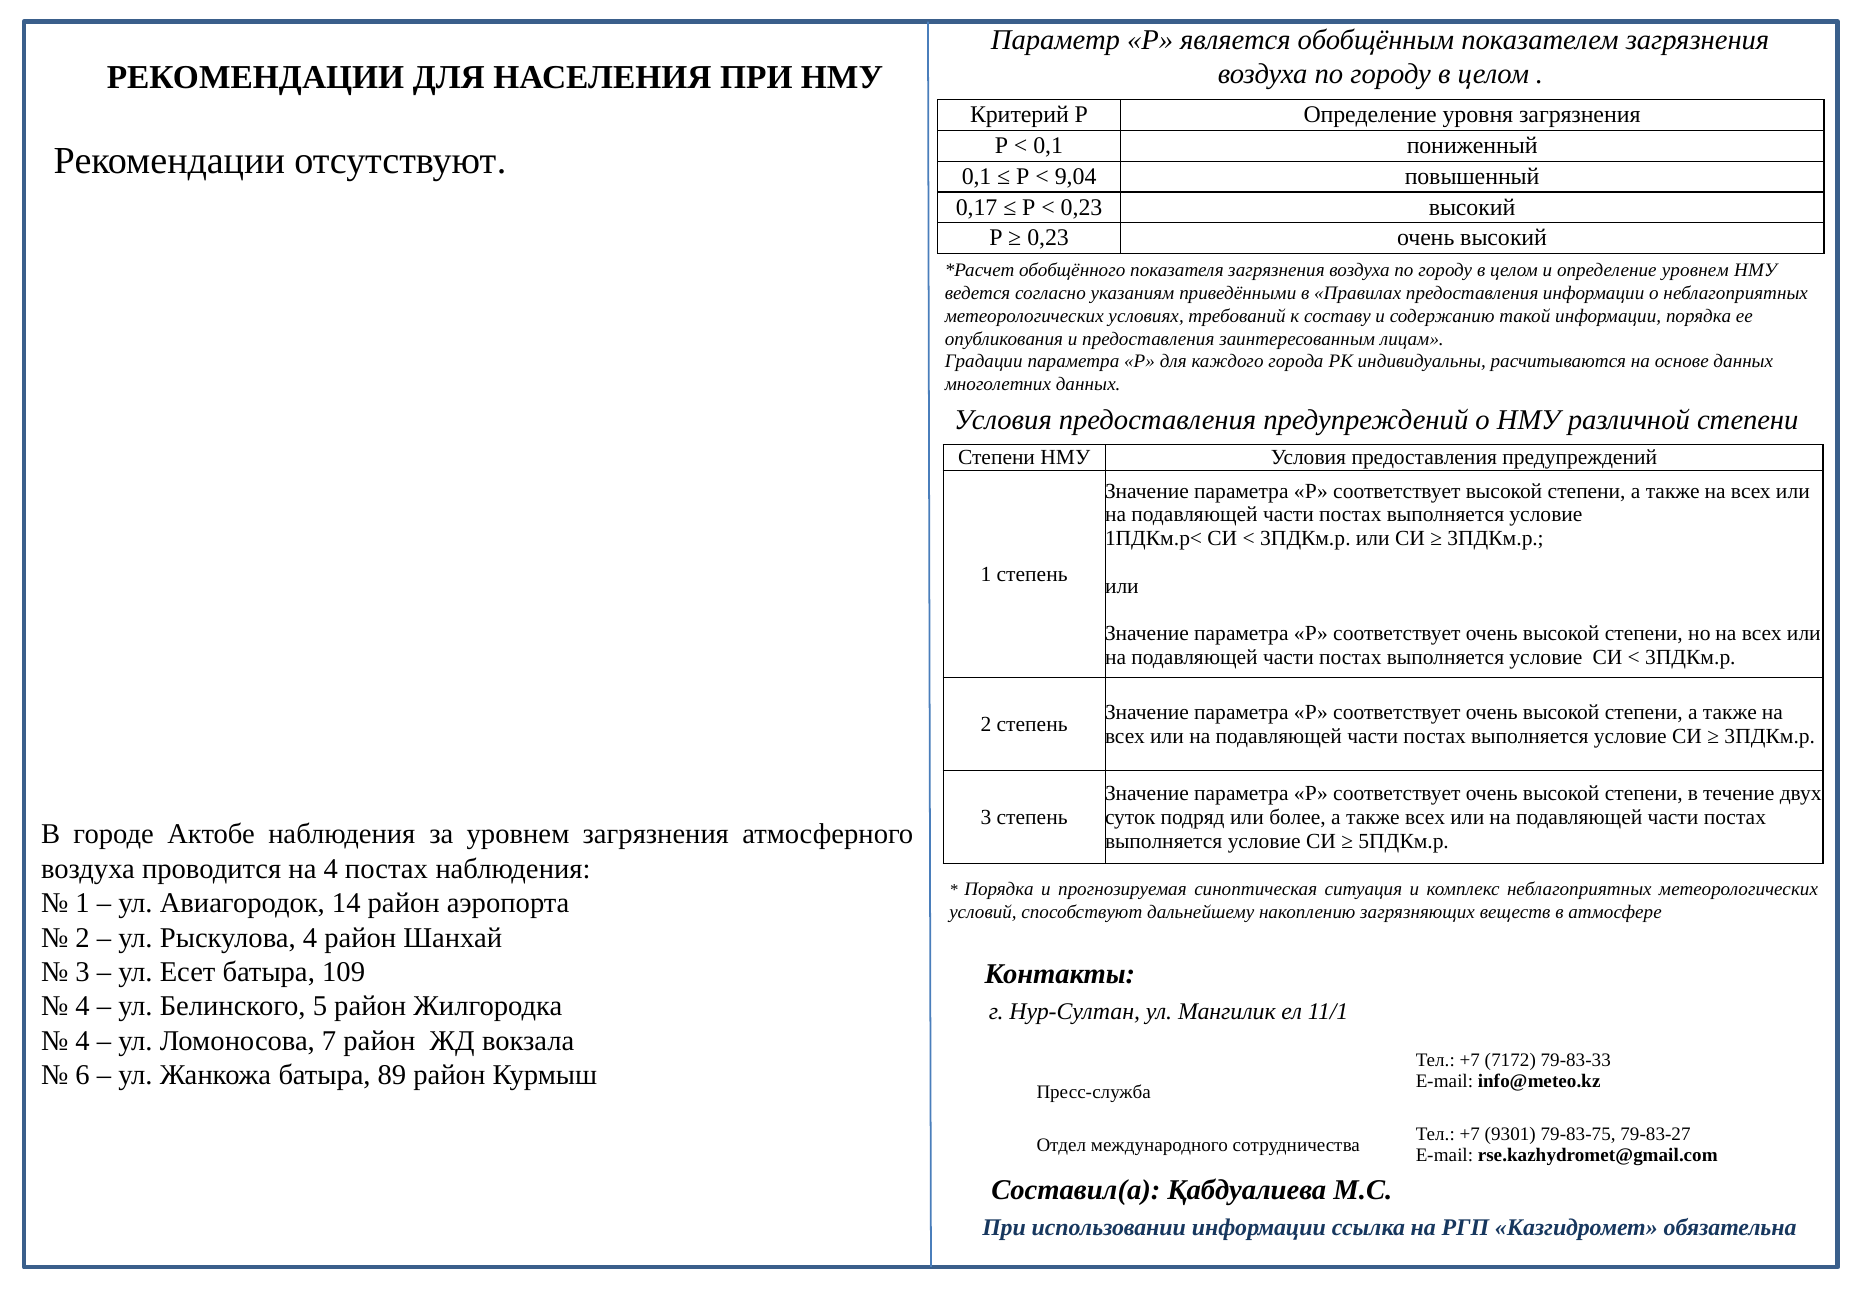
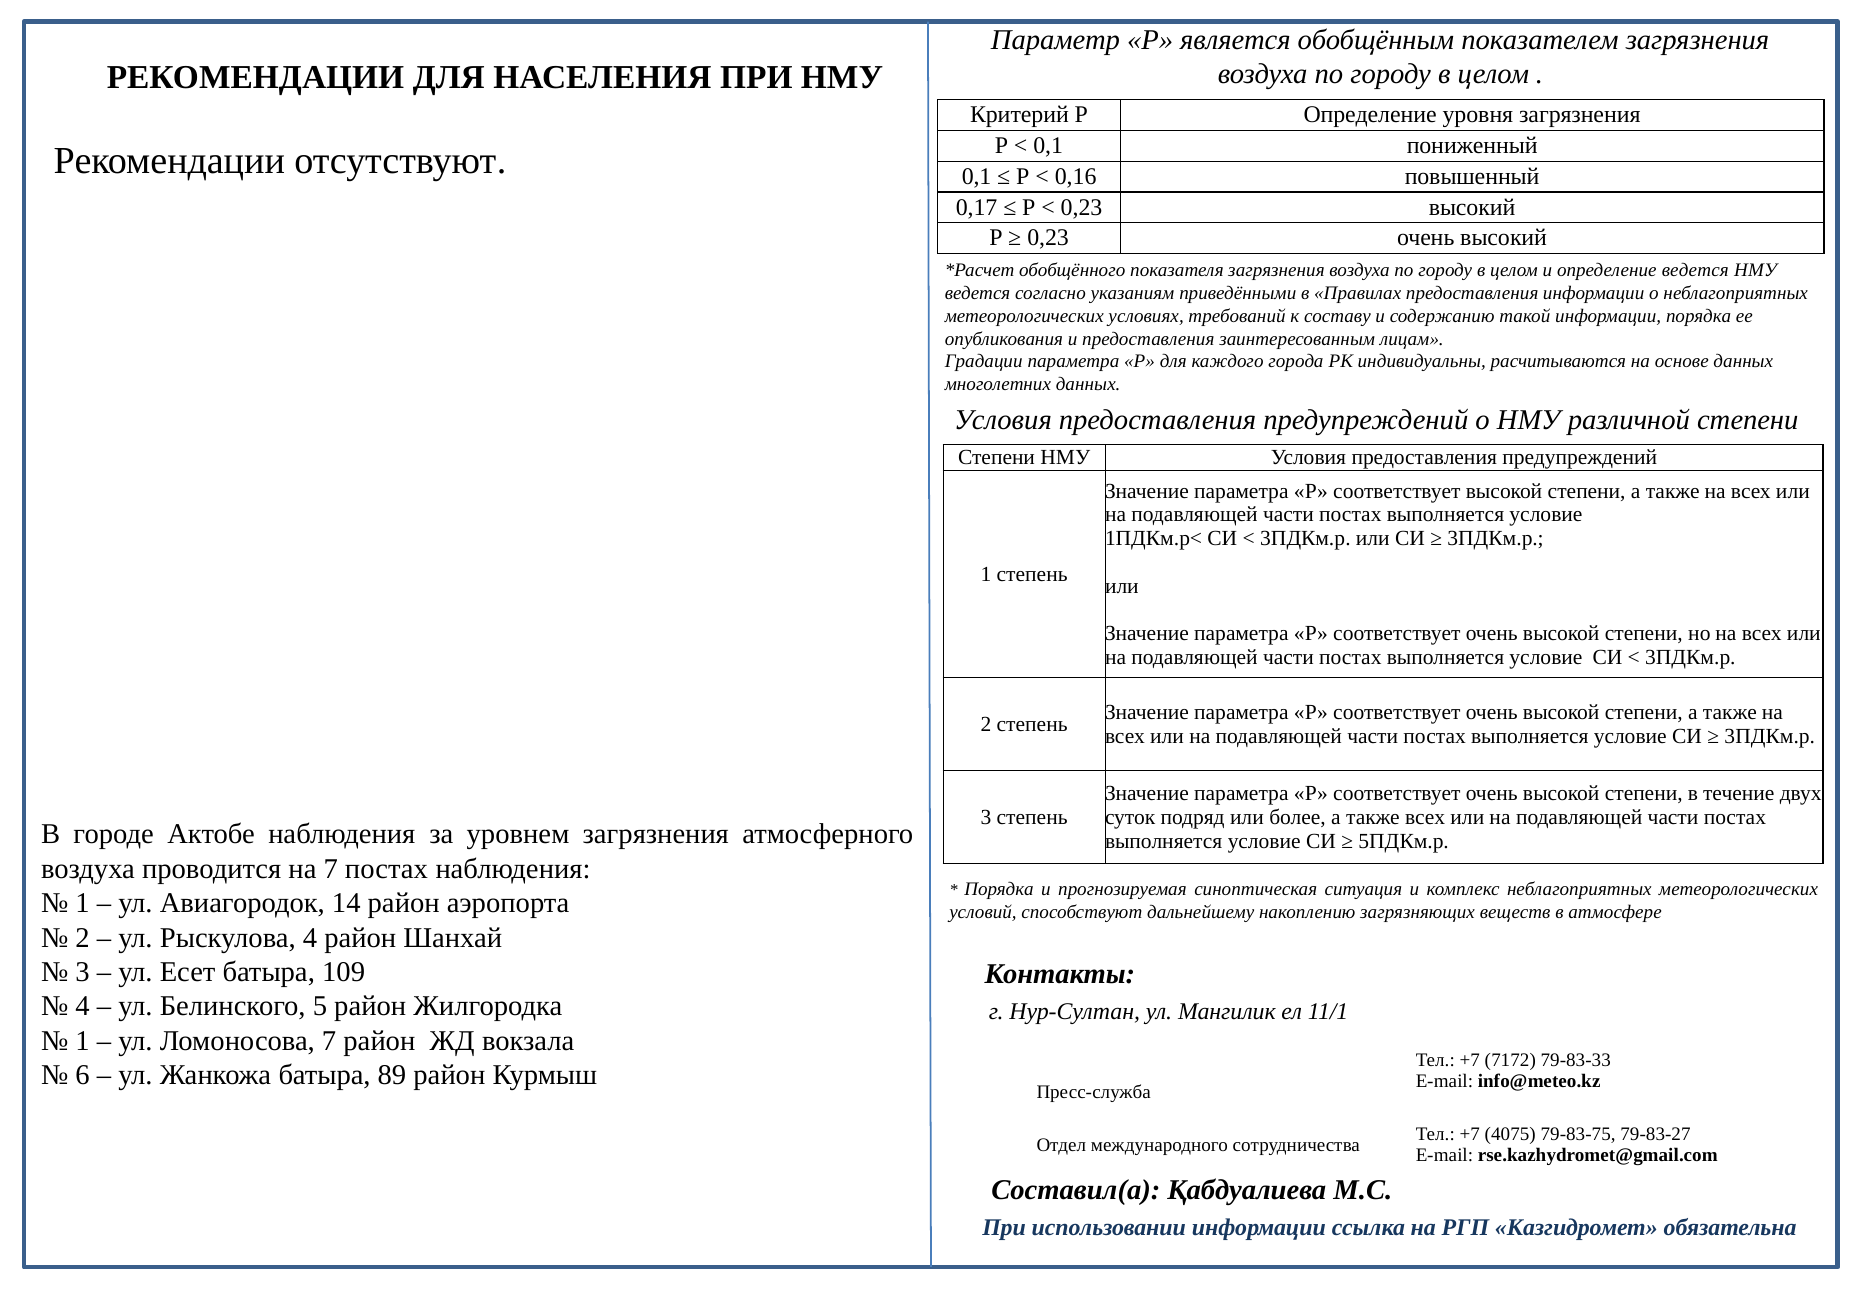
9,04: 9,04 -> 0,16 (1076, 176)
определение уровнем: уровнем -> ведется (1695, 270)
на 4: 4 -> 7 (331, 869)
4: 4 -> 1 (83, 1041)
9301: 9301 -> 4075 (1510, 1135)
